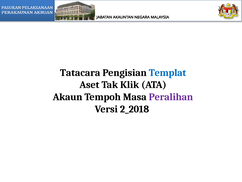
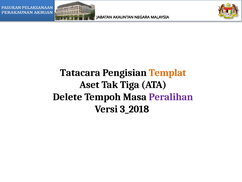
Templat colour: blue -> orange (167, 72)
Klik: Klik -> Tiga (130, 85)
Akaun: Akaun -> Delete (68, 97)
2_2018: 2_2018 -> 3_2018 (134, 109)
